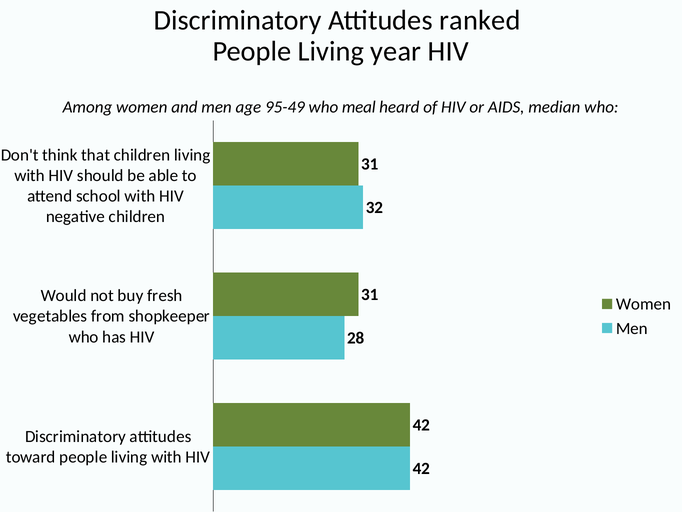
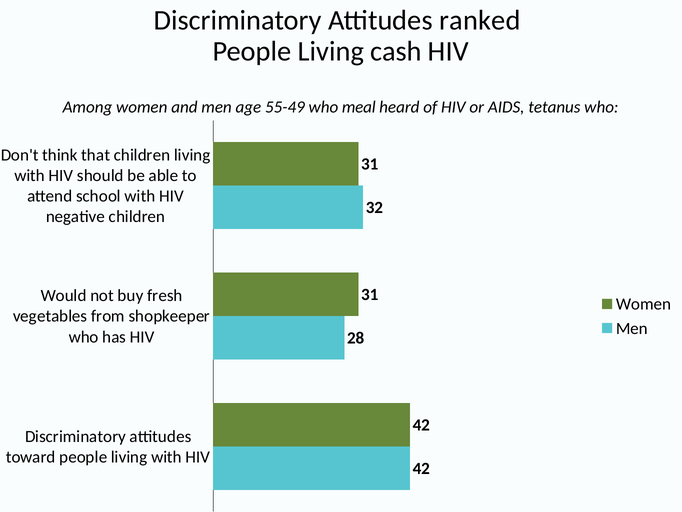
year: year -> cash (396, 51)
95-49: 95-49 -> 55-49 (285, 107)
median: median -> tetanus (554, 107)
